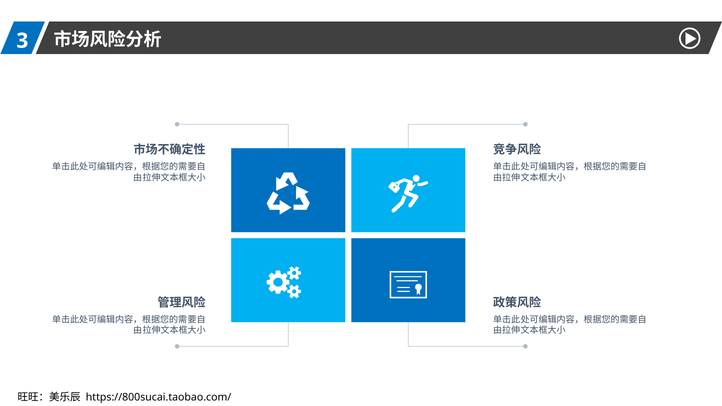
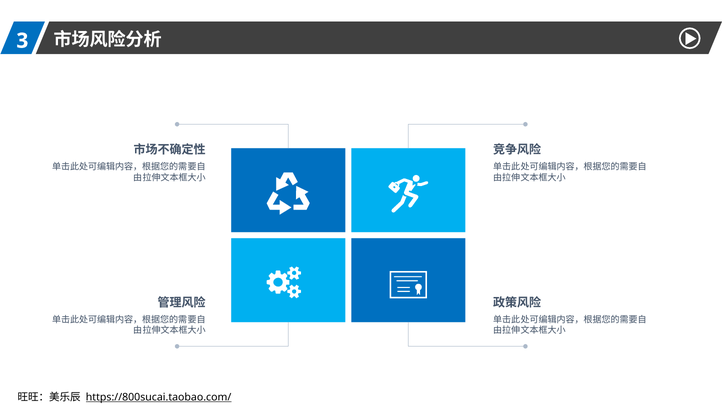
https://800sucai.taobao.com/ underline: none -> present (159, 397)
